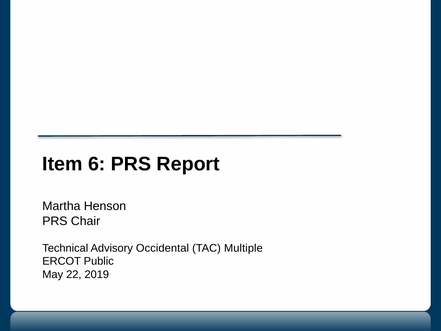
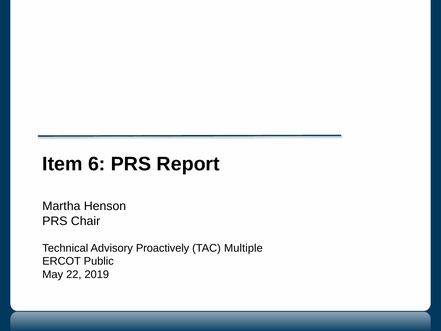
Occidental: Occidental -> Proactively (163, 248)
